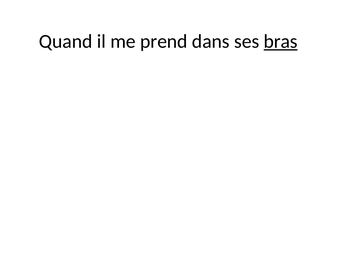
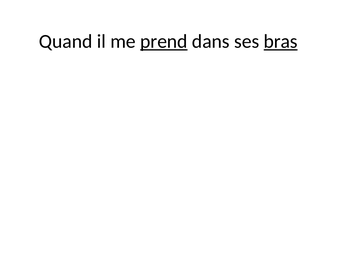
prend underline: none -> present (164, 41)
